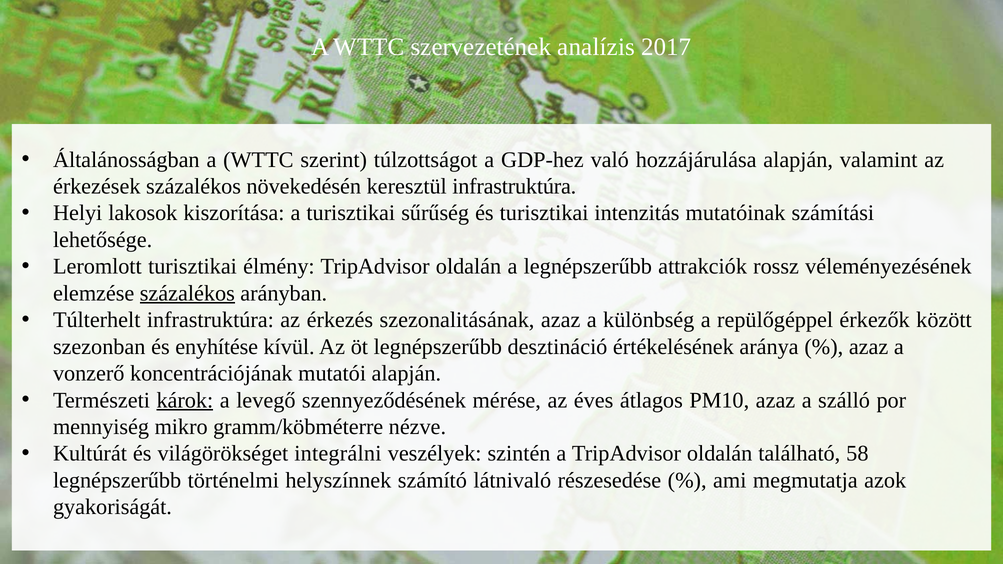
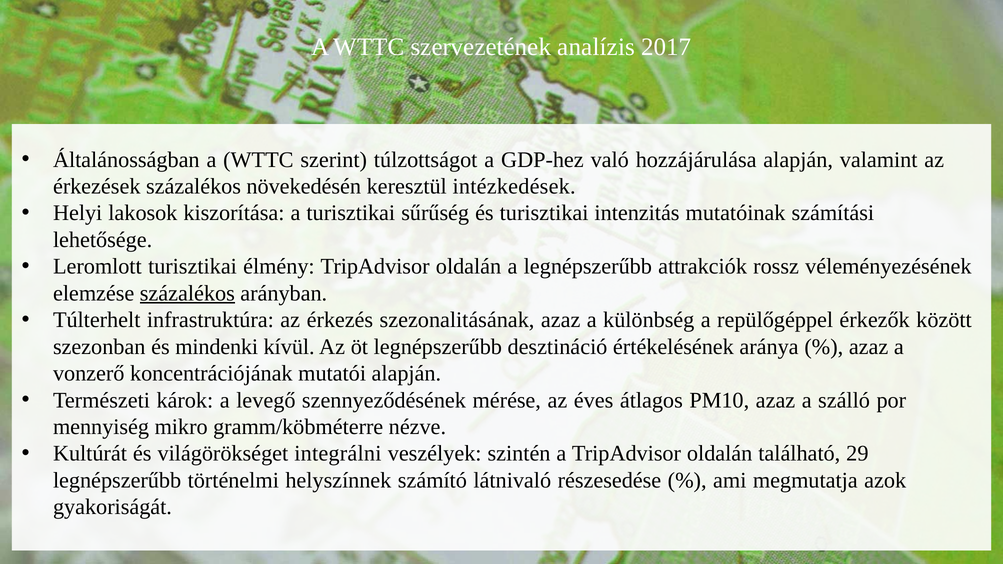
keresztül infrastruktúra: infrastruktúra -> intézkedések (514, 186)
enyhítése: enyhítése -> mindenki (217, 347)
károk underline: present -> none (185, 400)
58: 58 -> 29 (857, 454)
